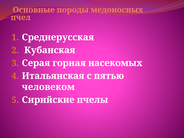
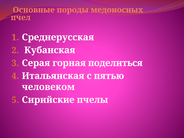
насекомых: насекомых -> поделиться (115, 63)
